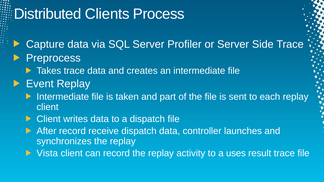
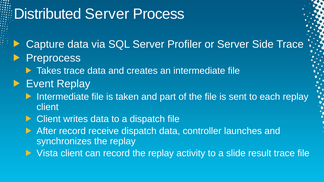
Distributed Clients: Clients -> Server (107, 14)
uses: uses -> slide (236, 154)
